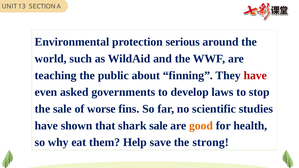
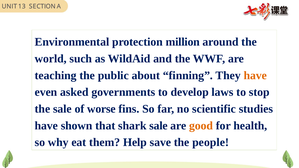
serious: serious -> million (183, 42)
have colour: red -> orange (255, 76)
strong: strong -> people (211, 143)
